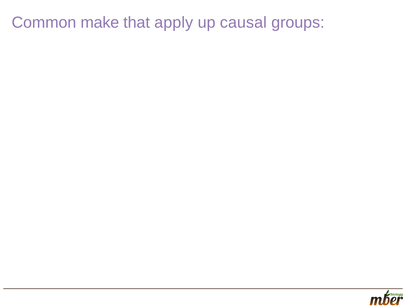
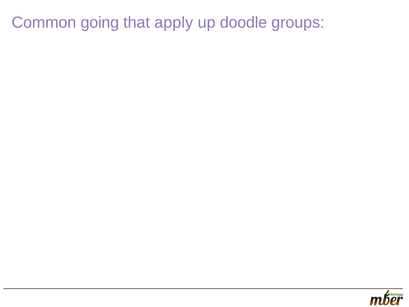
make: make -> going (100, 23)
causal: causal -> doodle (243, 23)
